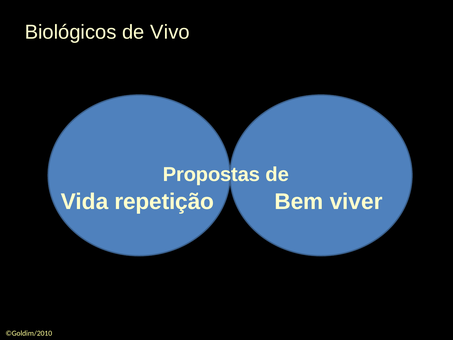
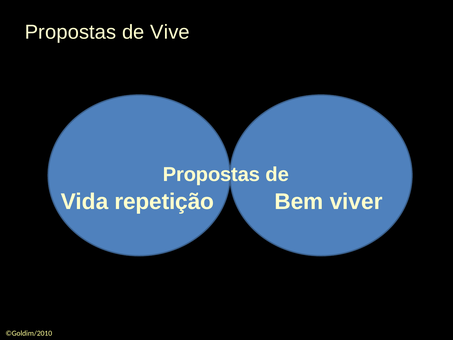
Biológicos: Biológicos -> Propostas (71, 32)
Vivo: Vivo -> Vive (170, 32)
